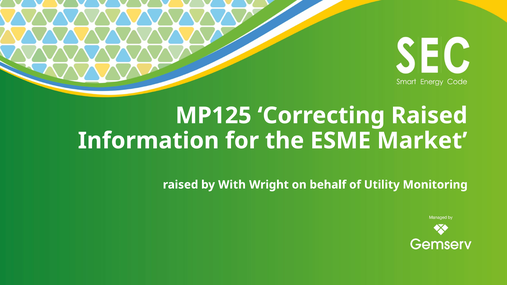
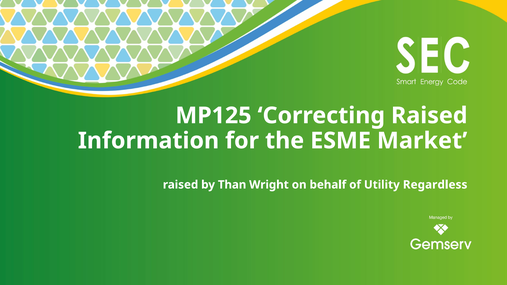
With: With -> Than (232, 185)
Monitoring: Monitoring -> Regardless (435, 185)
